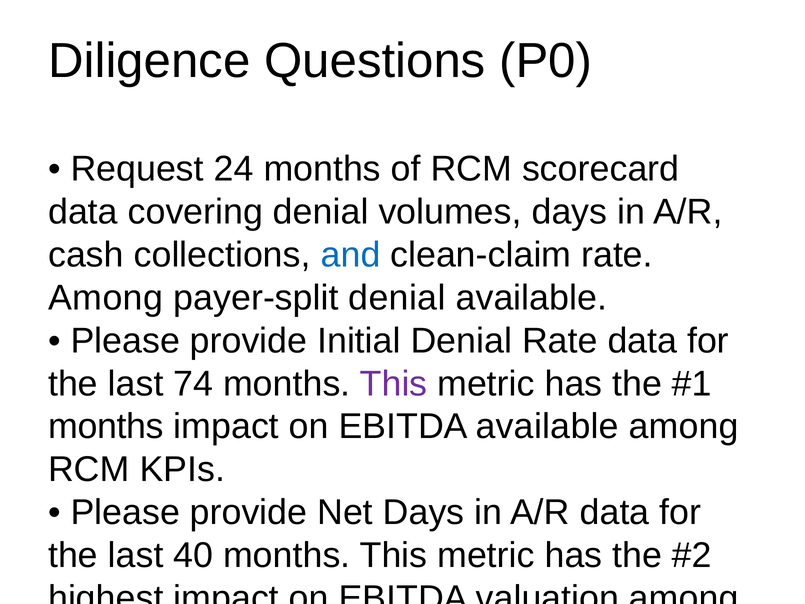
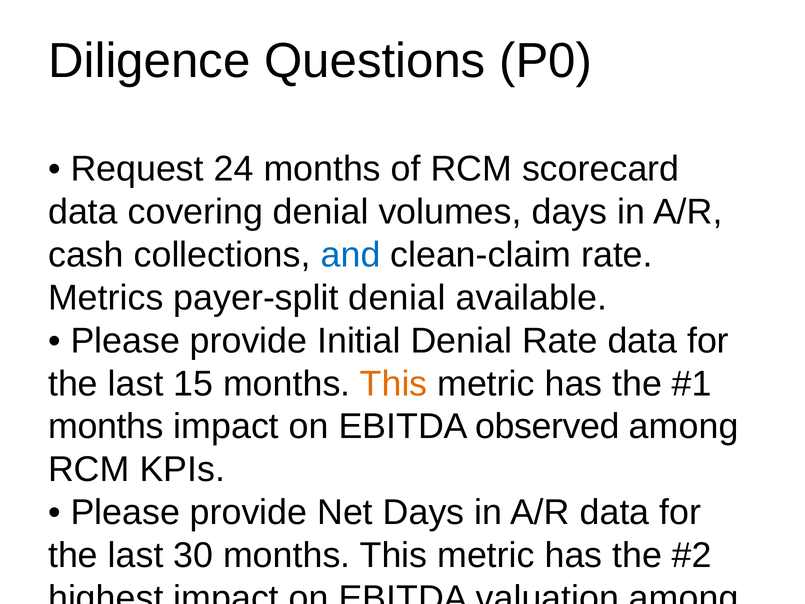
Among: Among -> Metrics (106, 298)
74: 74 -> 15 (193, 384)
This colour: purple -> orange (394, 384)
EBITDA available: available -> observed (548, 426)
40: 40 -> 30 (193, 555)
